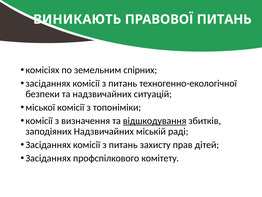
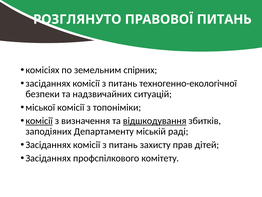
ВИНИКАЮТЬ: ВИНИКАЮТЬ -> РОЗГЛЯНУТО (77, 19)
комісії underline: none -> present (39, 120)
заподіяних Надзвичайних: Надзвичайних -> Департаменту (104, 131)
